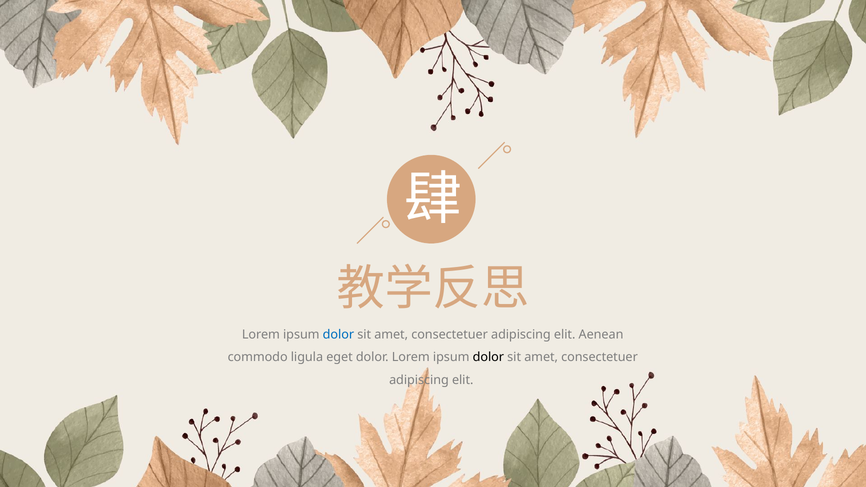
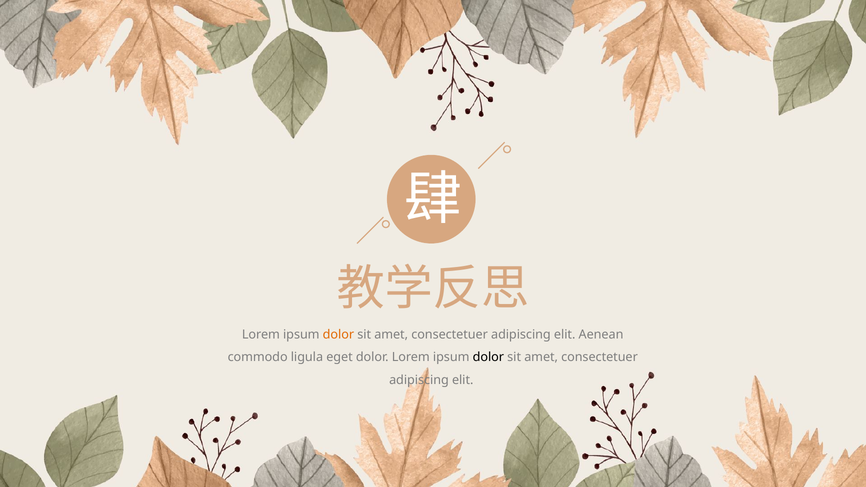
dolor colour: blue -> orange (338, 335)
